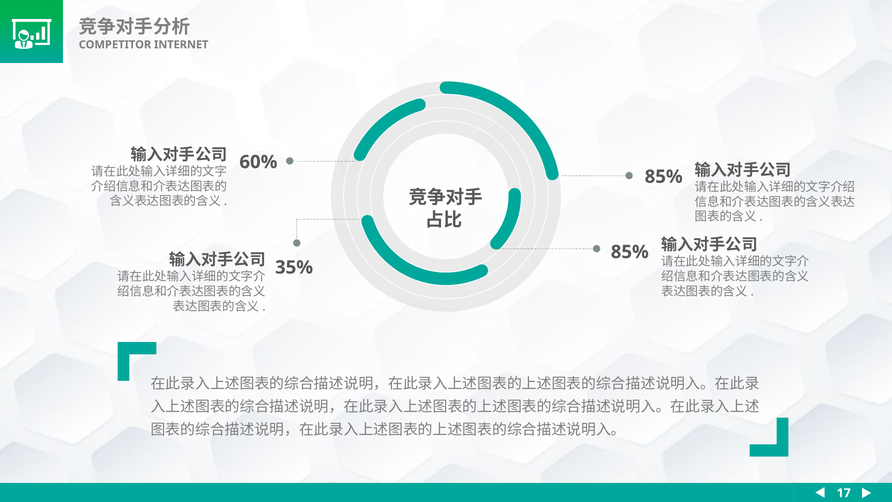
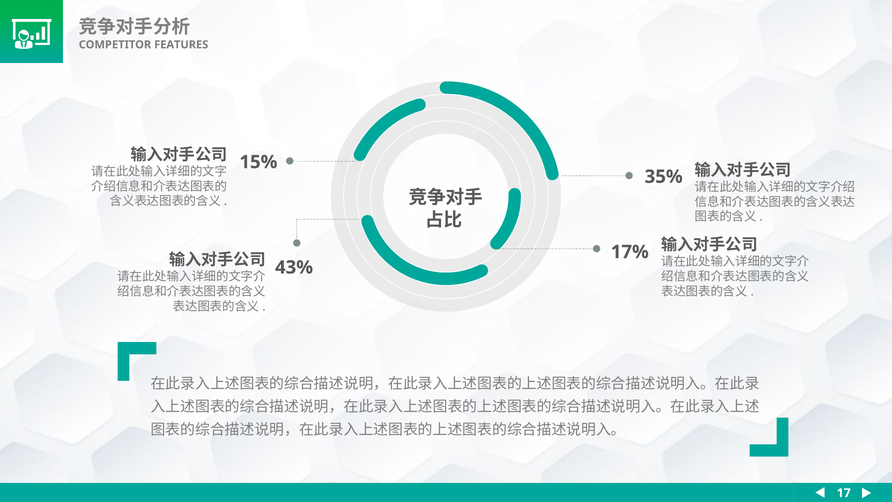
INTERNET: INTERNET -> FEATURES (181, 45)
60%: 60% -> 15% (258, 162)
85%: 85% -> 35% (664, 177)
85%: 85% -> 17% (630, 252)
35%: 35% -> 43% (294, 267)
